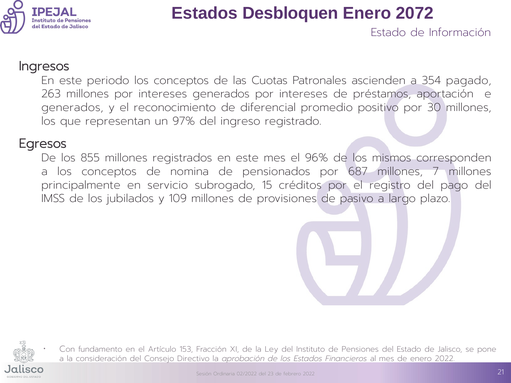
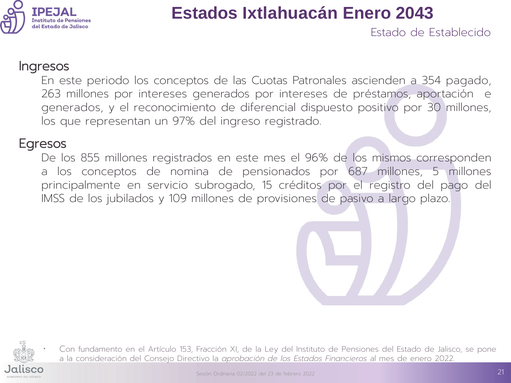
Desbloquen: Desbloquen -> Ixtlahuacán (290, 13)
2072: 2072 -> 2043 (415, 13)
Información: Información -> Establecido (460, 32)
promedio: promedio -> dispuesto (327, 108)
7: 7 -> 5 (436, 171)
